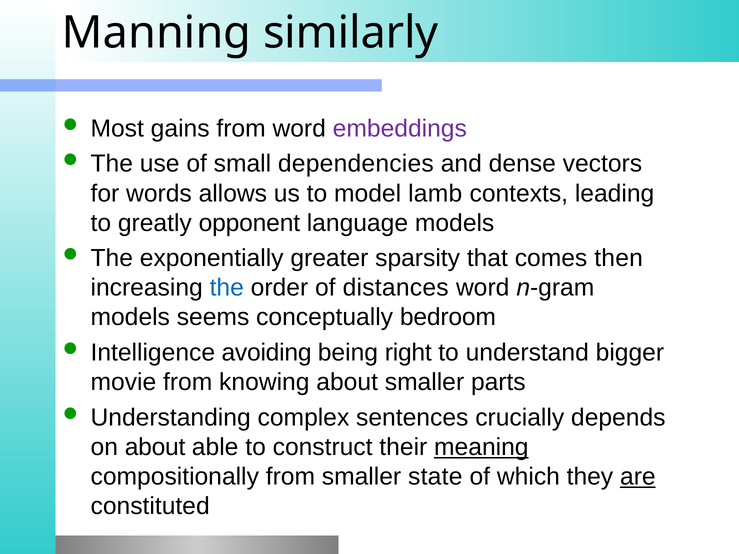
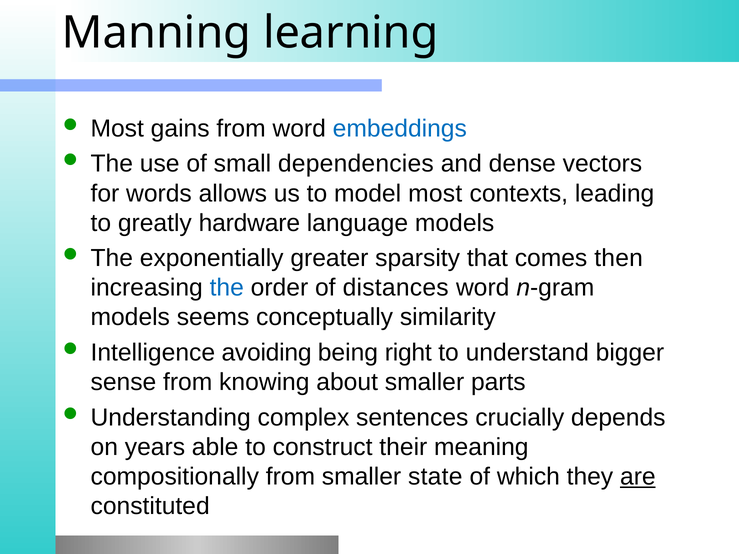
similarly: similarly -> learning (351, 33)
embeddings colour: purple -> blue (400, 129)
model lamb: lamb -> most (435, 193)
opponent: opponent -> hardware (249, 223)
bedroom: bedroom -> similarity (448, 317)
movie: movie -> sense (123, 382)
on about: about -> years (155, 447)
meaning underline: present -> none (481, 447)
